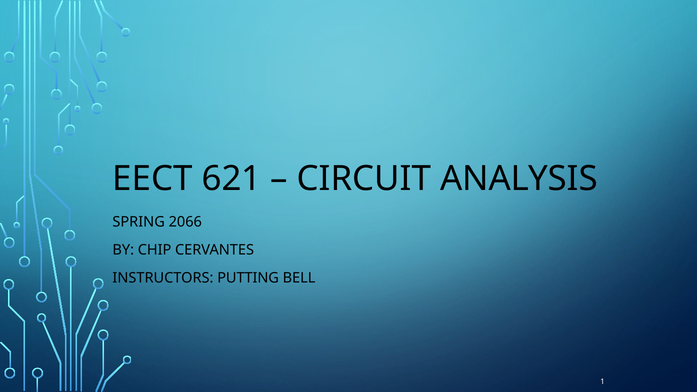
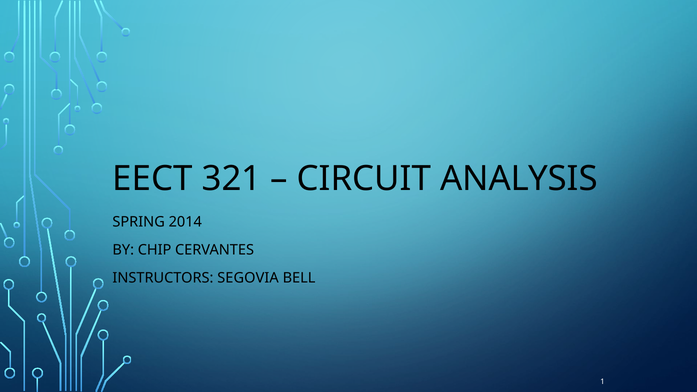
621: 621 -> 321 (231, 179)
2066: 2066 -> 2014 (185, 222)
PUTTING: PUTTING -> SEGOVIA (248, 278)
